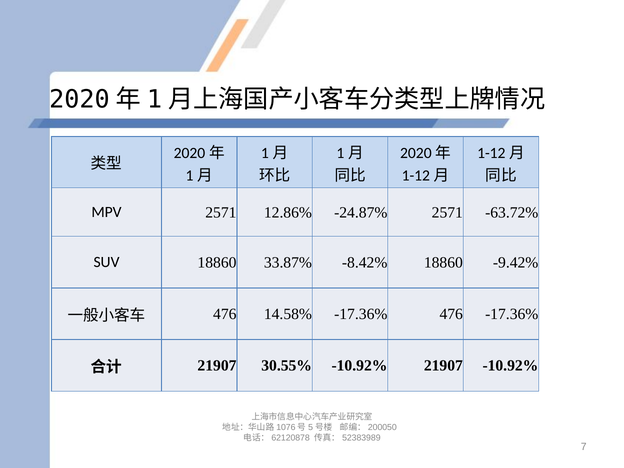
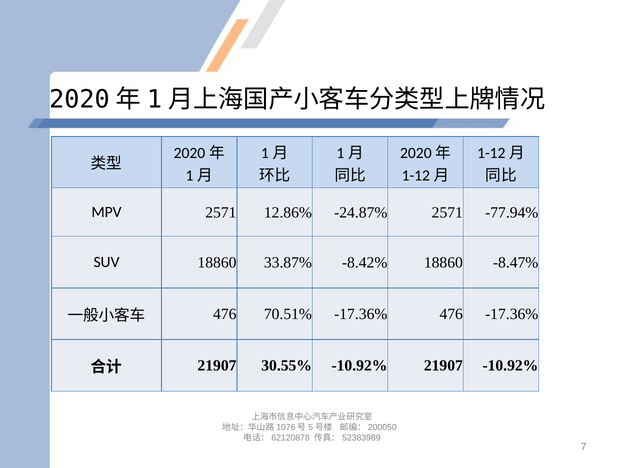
-63.72%: -63.72% -> -77.94% (512, 212)
-9.42%: -9.42% -> -8.47% (516, 262)
14.58%: 14.58% -> 70.51% (288, 314)
